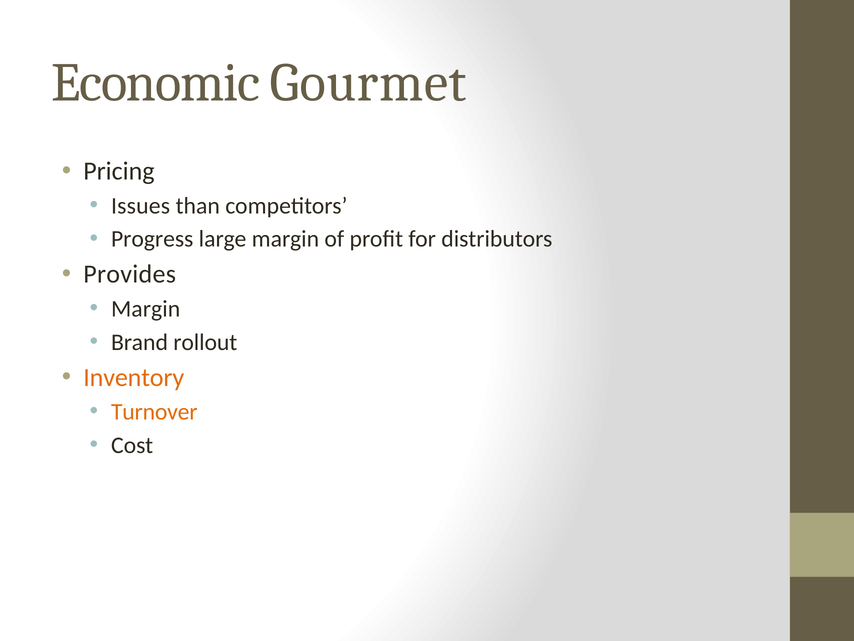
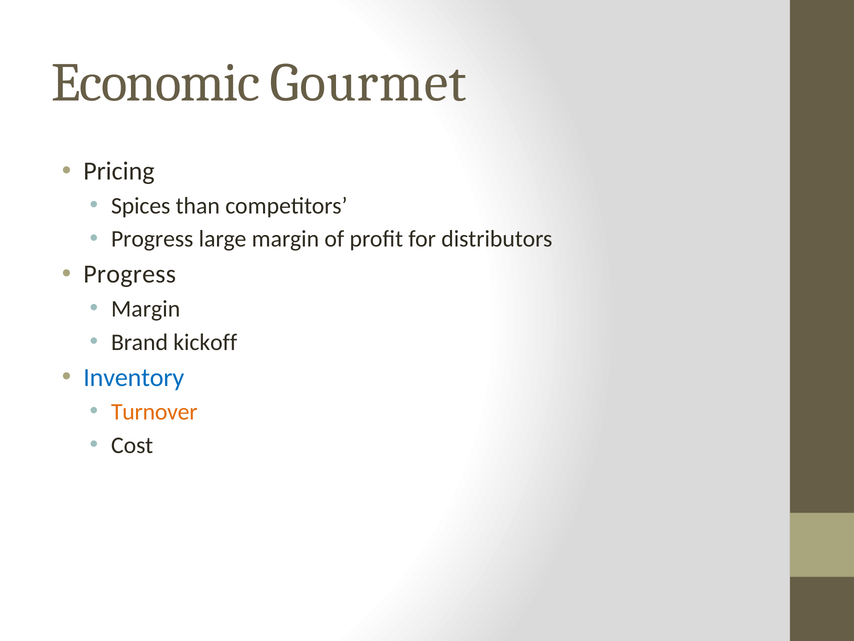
Issues: Issues -> Spices (141, 206)
Provides: Provides -> Progress (130, 274)
rollout: rollout -> kickoff (205, 342)
Inventory colour: orange -> blue (134, 377)
